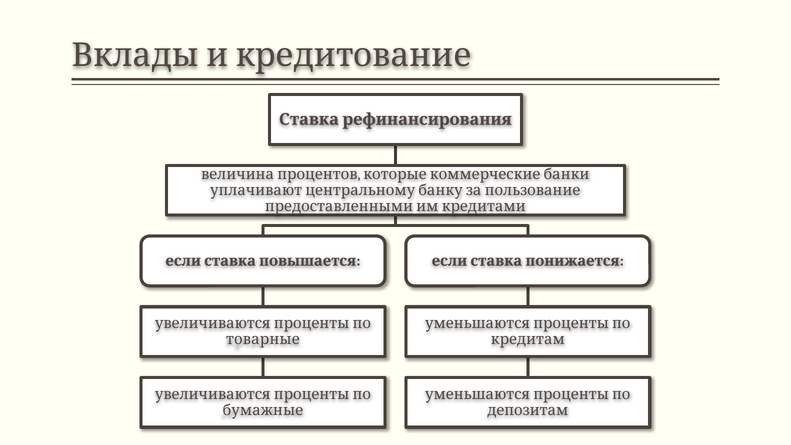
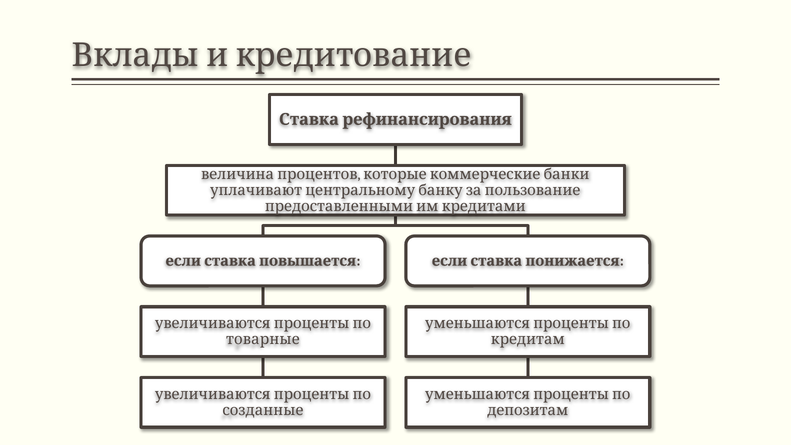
бумажные: бумажные -> созданные (263, 410)
